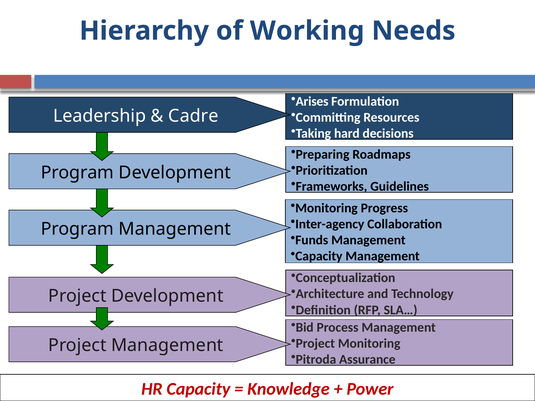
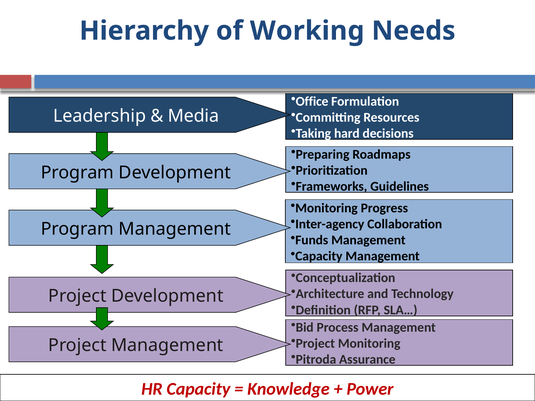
Arises: Arises -> Office (312, 101)
Cadre: Cadre -> Media (194, 116)
